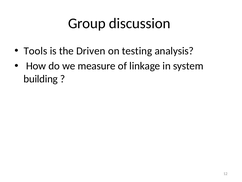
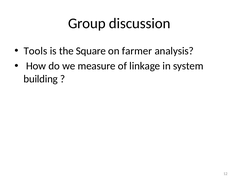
Driven: Driven -> Square (91, 51)
testing: testing -> farmer (137, 51)
